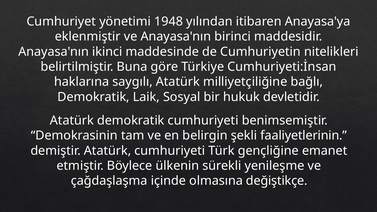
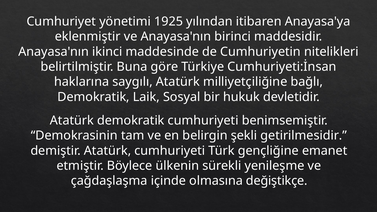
1948: 1948 -> 1925 (169, 22)
faaliyetlerinin: faaliyetlerinin -> getirilmesidir (304, 136)
